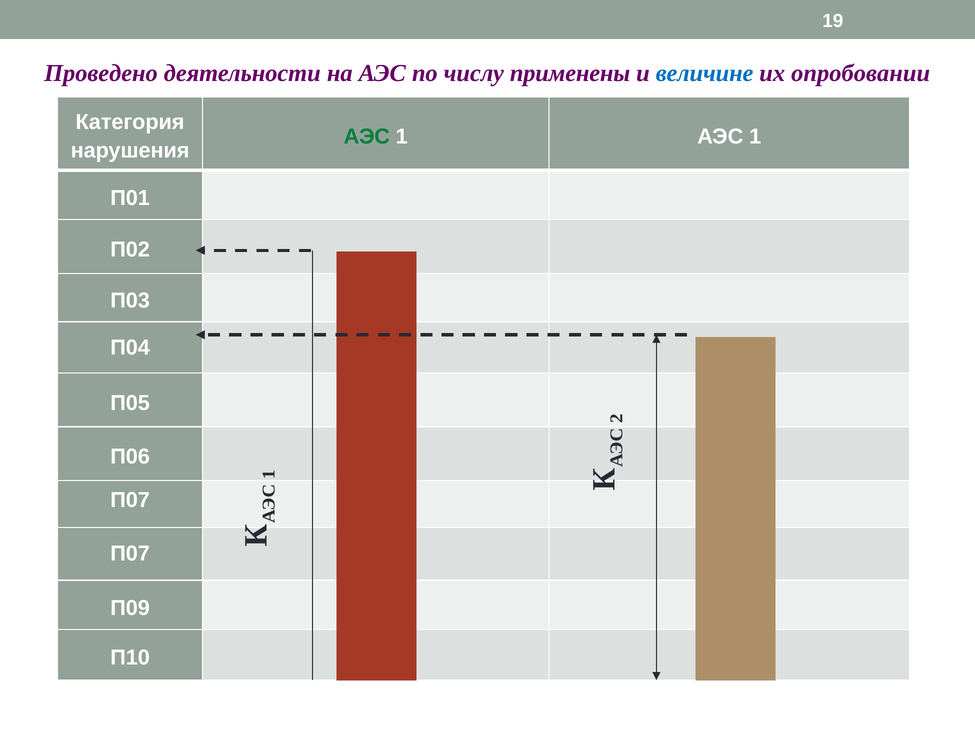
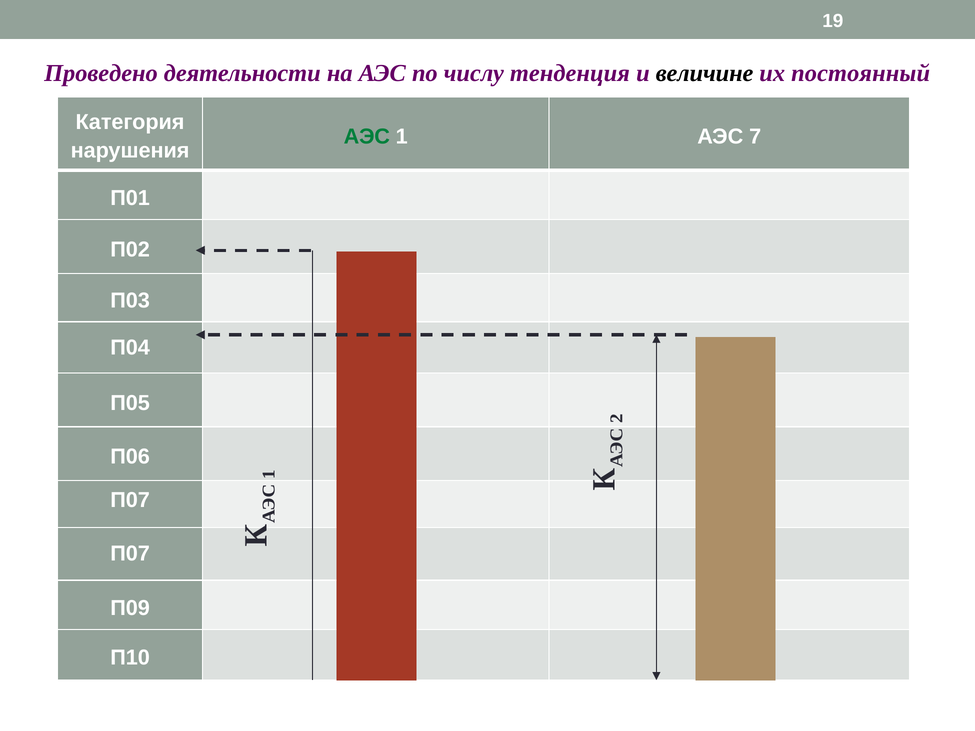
применены: применены -> тенденция (570, 73)
величине colour: blue -> black (705, 73)
опробовании: опробовании -> постоянный (861, 73)
1 АЭС 1: 1 -> 7 (755, 137)
